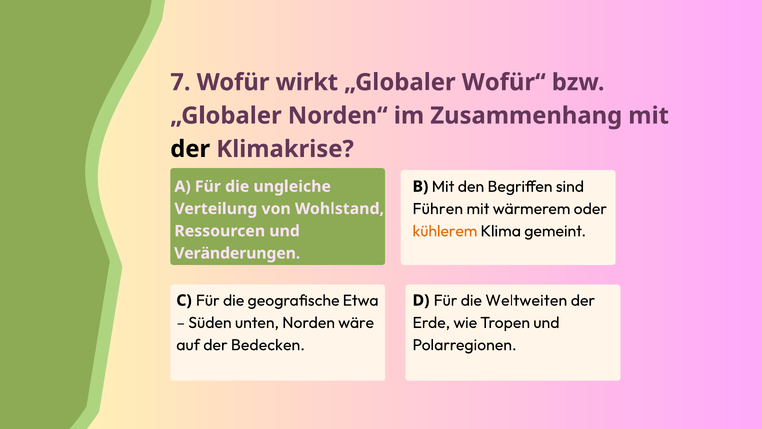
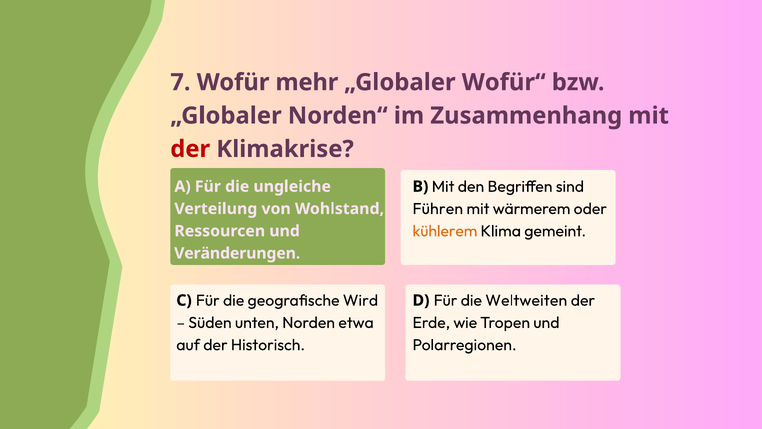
wirkt: wirkt -> mehr (307, 82)
der colour: black -> red (190, 149)
Etwa: Etwa -> Wird (360, 300)
wäre: wäre -> etwa (356, 322)
Bedecken: Bedecken -> Historisch (268, 345)
